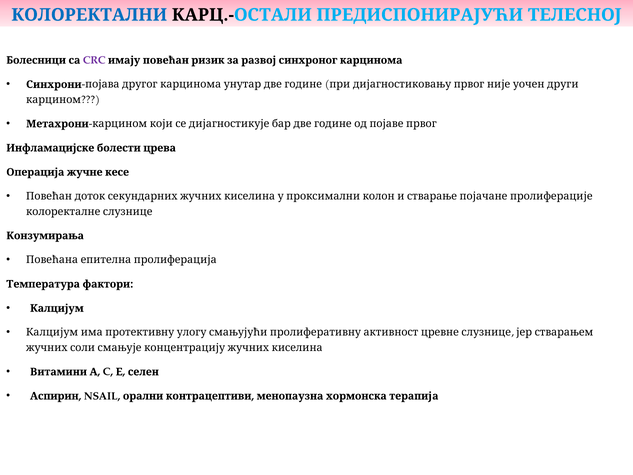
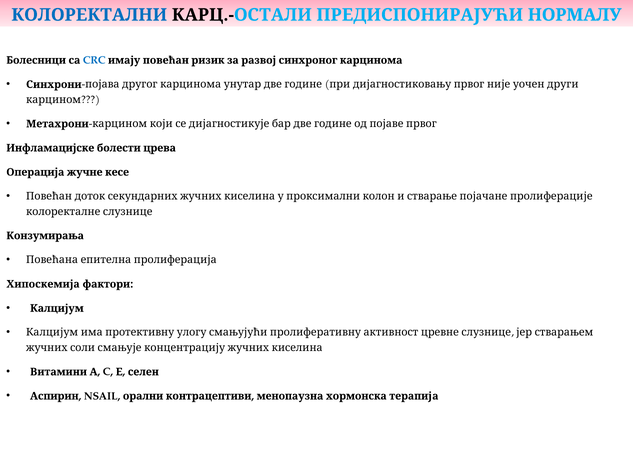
ТЕЛЕСНОЈ: ТЕЛЕСНОЈ -> НОРМАЛУ (575, 15)
CRC colour: purple -> blue (94, 60)
Температура: Температура -> Хипоскемија (43, 284)
